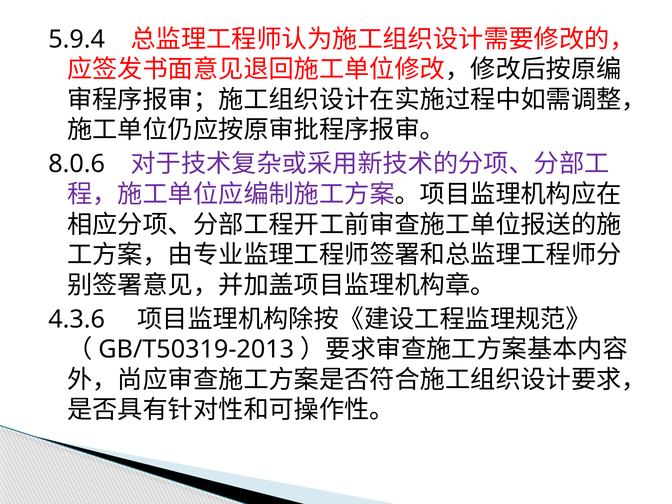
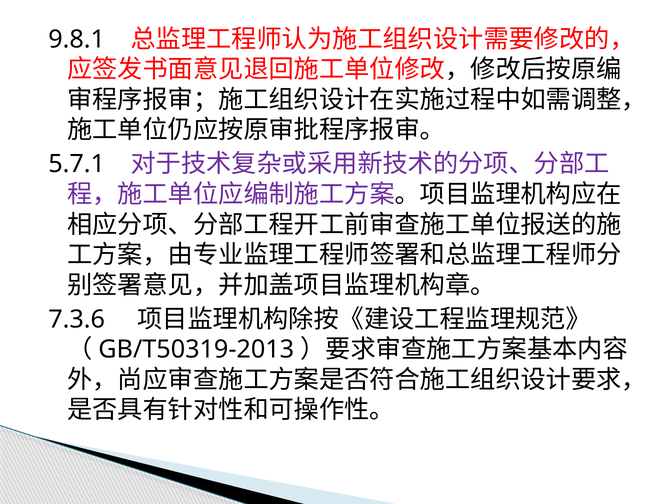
5.9.4: 5.9.4 -> 9.8.1 (77, 39)
8.0.6: 8.0.6 -> 5.7.1 (77, 164)
4.3.6: 4.3.6 -> 7.3.6 (77, 319)
